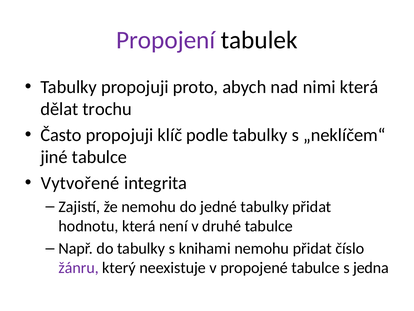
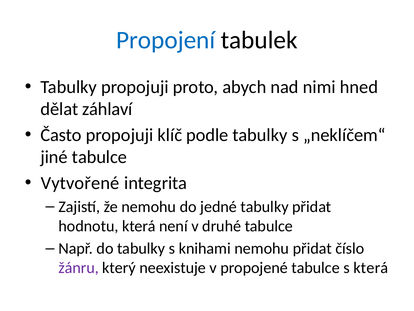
Propojení colour: purple -> blue (166, 40)
nimi která: která -> hned (359, 87)
trochu: trochu -> záhlaví (107, 109)
s jedna: jedna -> která (371, 267)
